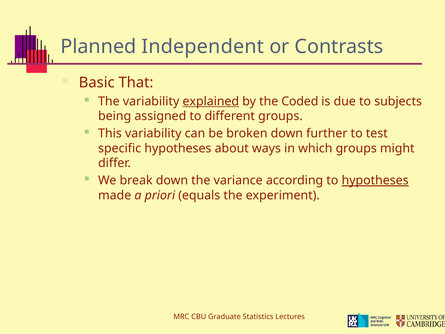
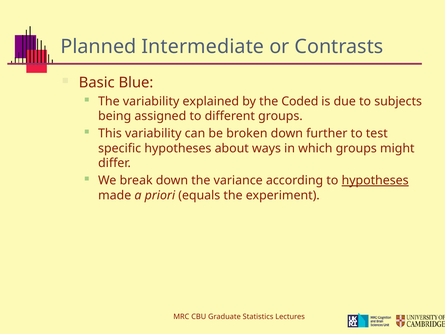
Independent: Independent -> Intermediate (203, 47)
That: That -> Blue (136, 83)
explained underline: present -> none (211, 101)
